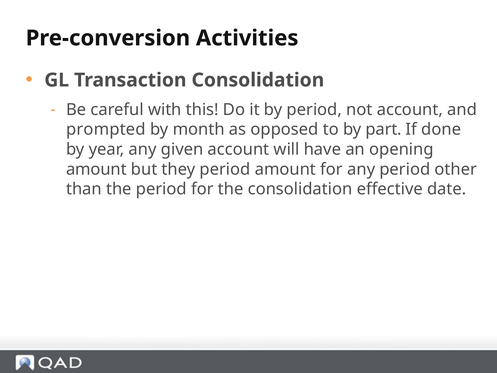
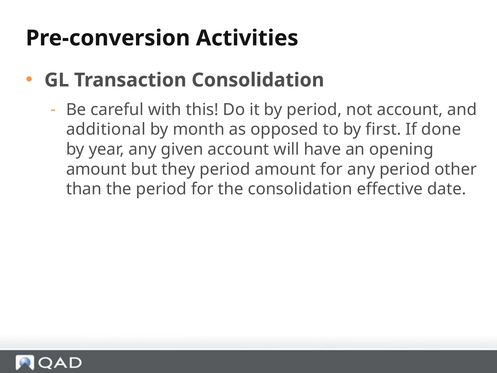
prompted: prompted -> additional (106, 129)
part: part -> first (383, 129)
